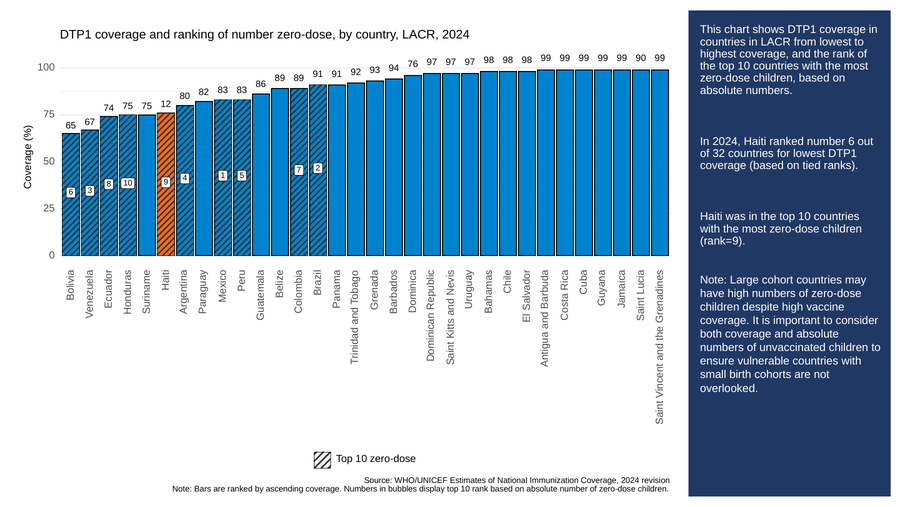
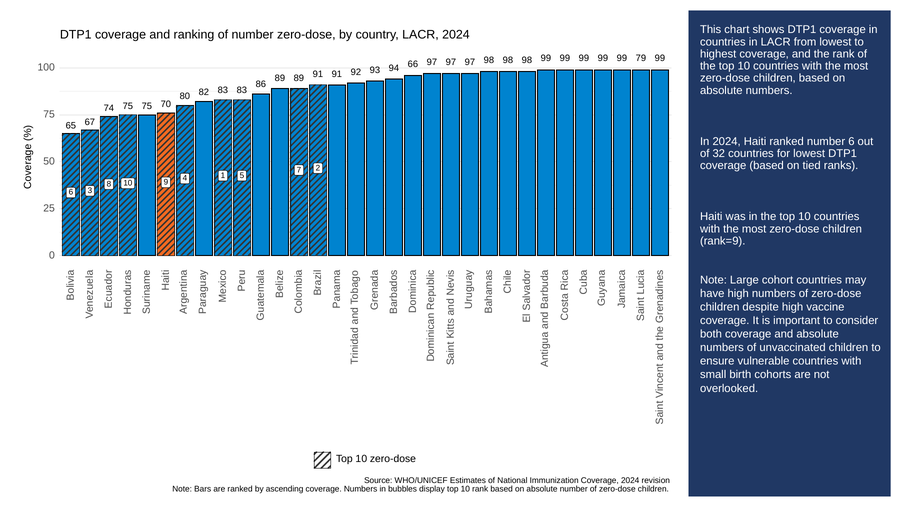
90: 90 -> 79 (641, 58)
76: 76 -> 66 (413, 64)
12: 12 -> 70 (166, 104)
